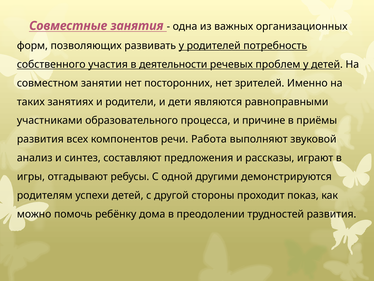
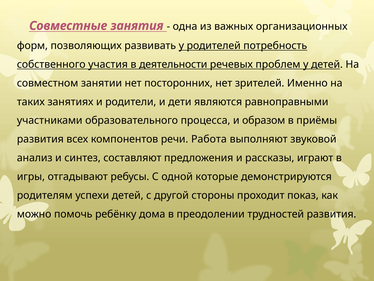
причине: причине -> образом (264, 120)
другими: другими -> которые (217, 176)
